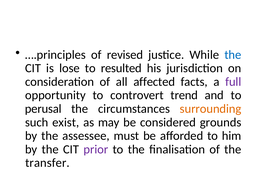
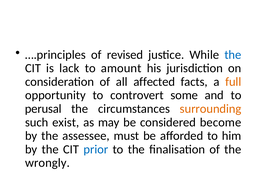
lose: lose -> lack (69, 68)
resulted: resulted -> amount (121, 68)
full colour: purple -> orange (233, 82)
trend: trend -> some (184, 95)
grounds: grounds -> become (221, 122)
prior colour: purple -> blue (96, 149)
transfer: transfer -> wrongly (47, 163)
